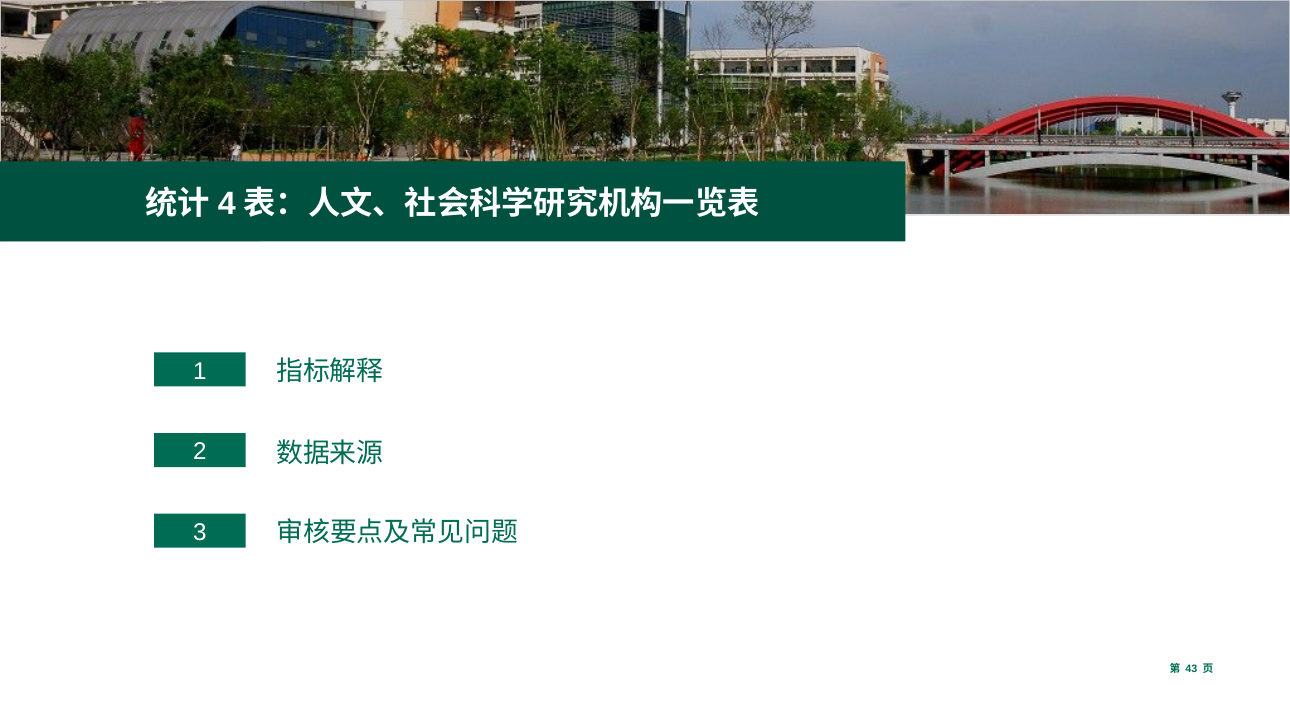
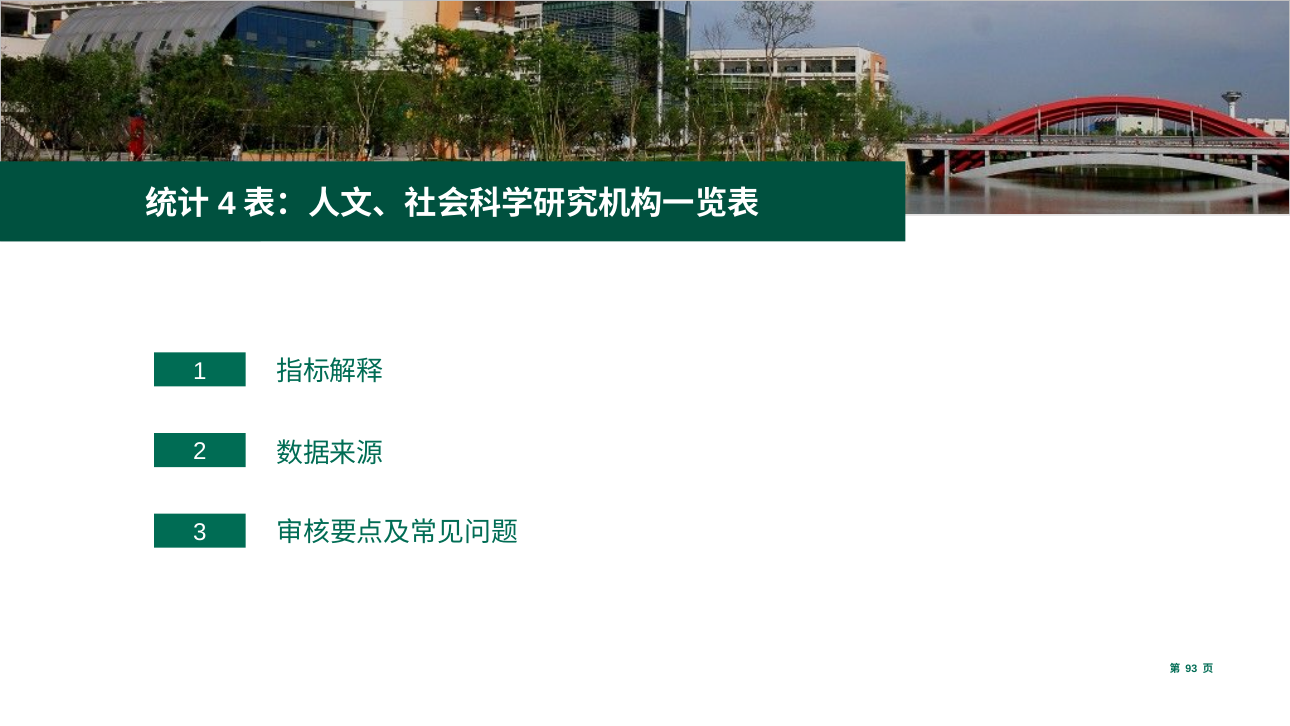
43: 43 -> 93 (1191, 669)
